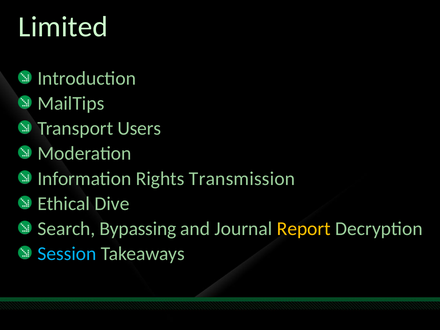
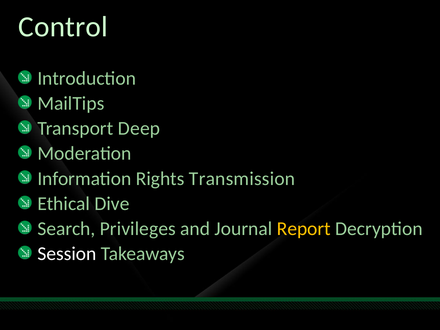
Limited: Limited -> Control (63, 27)
Users: Users -> Deep (139, 128)
Bypassing: Bypassing -> Privileges (138, 229)
Session colour: light blue -> white (67, 254)
